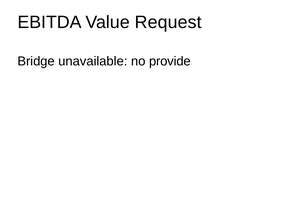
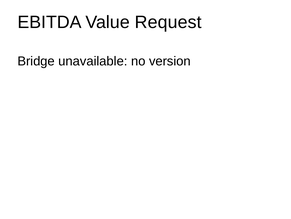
provide: provide -> version (170, 61)
